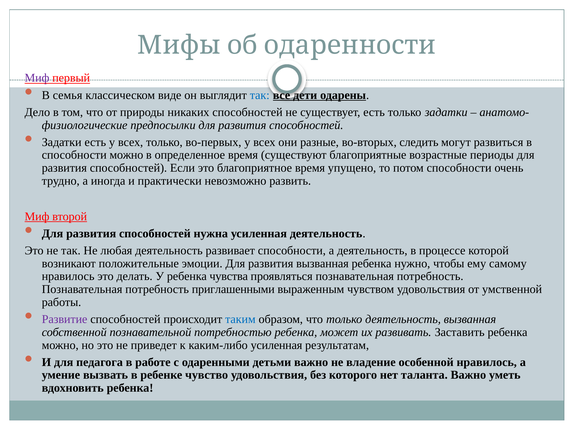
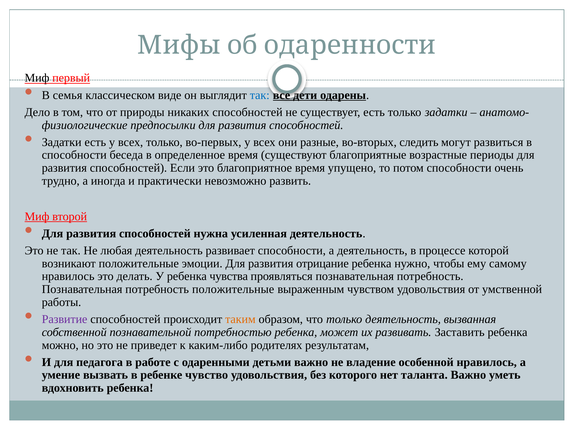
Миф colour: purple -> black (37, 78)
способности можно: можно -> беседа (126, 155)
развития вызванная: вызванная -> отрицание (322, 264)
потребность приглашенными: приглашенными -> положительные (233, 290)
таким colour: blue -> orange (240, 320)
каким-либо усиленная: усиленная -> родителях (276, 345)
